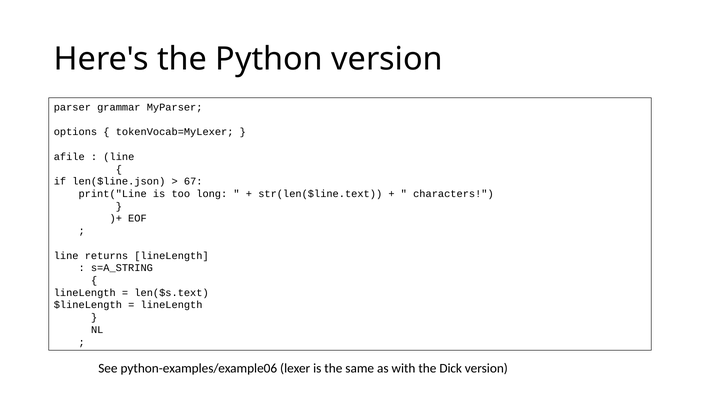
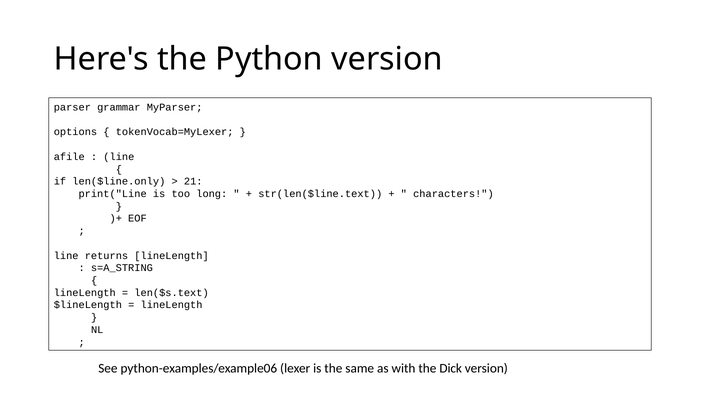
len($line.json: len($line.json -> len($line.only (119, 182)
67: 67 -> 21 (193, 182)
